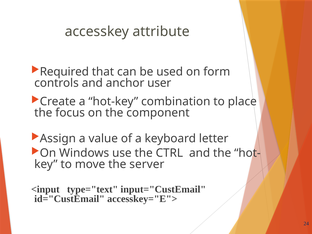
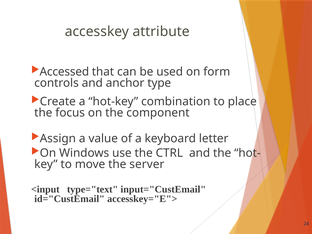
Required: Required -> Accessed (64, 72)
user: user -> type (159, 83)
